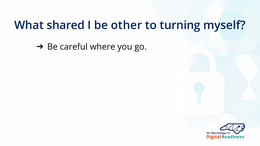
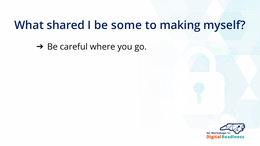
other: other -> some (127, 25)
turning: turning -> making (180, 25)
